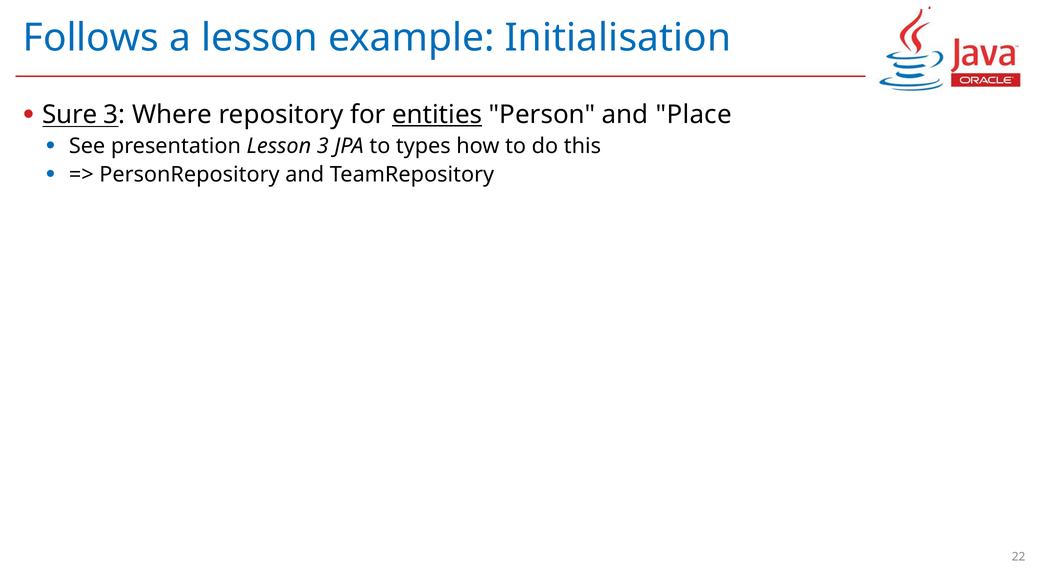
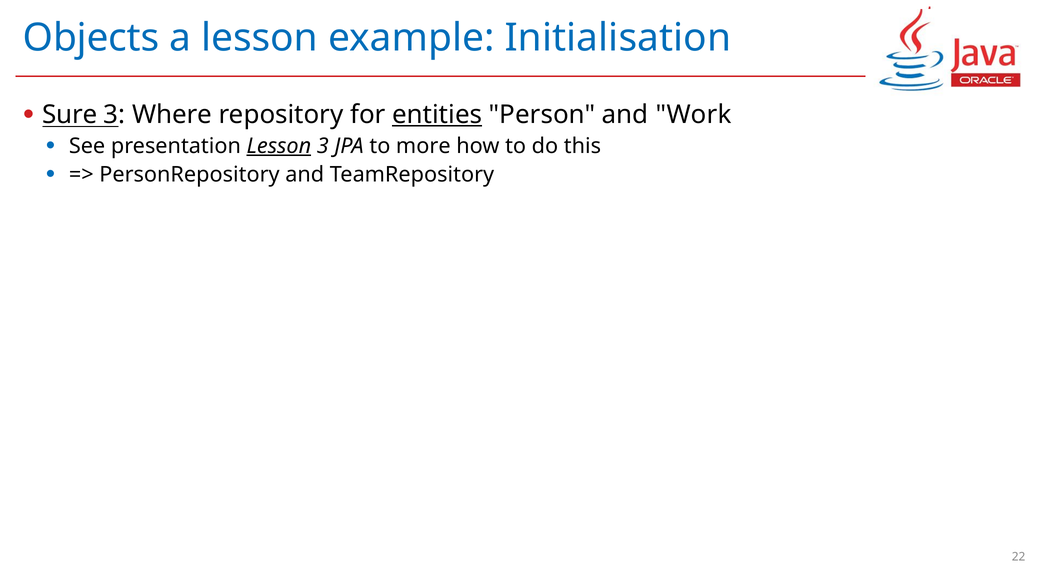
Follows: Follows -> Objects (91, 38)
Place: Place -> Work (694, 115)
Lesson underline: none -> present (279, 146)
types: types -> more (423, 146)
